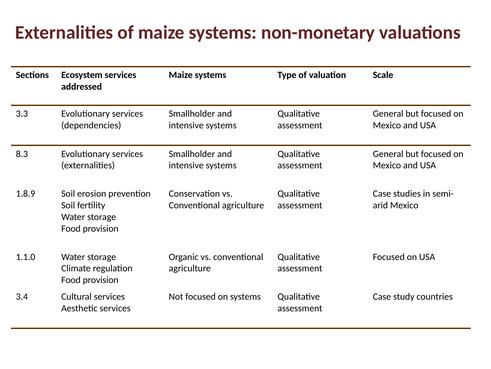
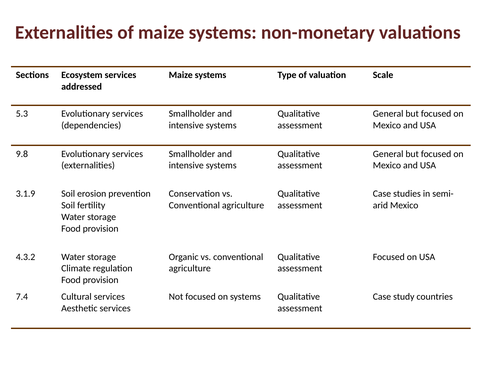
3.3: 3.3 -> 5.3 (22, 114)
8.3: 8.3 -> 9.8 (22, 154)
1.8.9: 1.8.9 -> 3.1.9 (26, 193)
1.1.0: 1.1.0 -> 4.3.2 (26, 256)
3.4: 3.4 -> 7.4 (22, 296)
